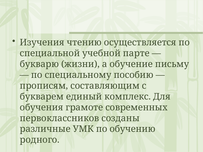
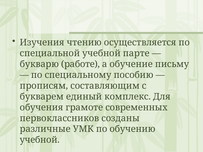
жизни: жизни -> работе (81, 64)
родного: родного -> учебной (40, 140)
